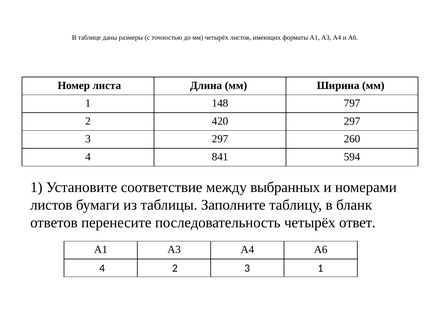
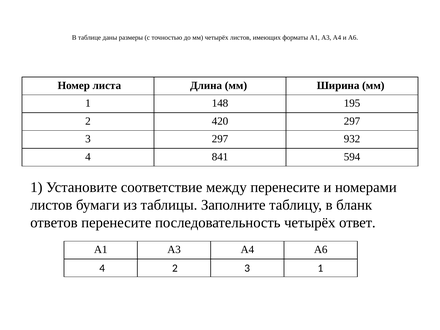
797: 797 -> 195 (352, 103)
260: 260 -> 932 (352, 139)
между выбранных: выбранных -> перенесите (285, 187)
